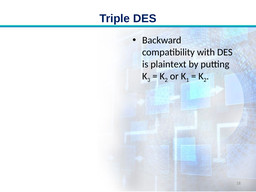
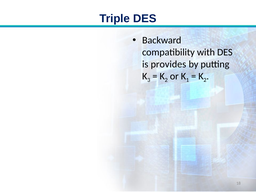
plaintext: plaintext -> provides (168, 64)
